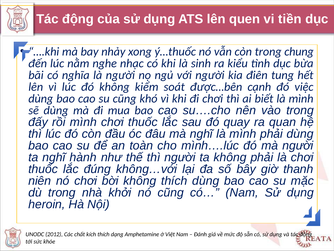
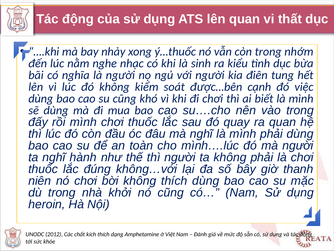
lên quen: quen -> quan (245, 19)
tiền: tiền -> thất (290, 19)
chung: chung -> nhớm (299, 52)
